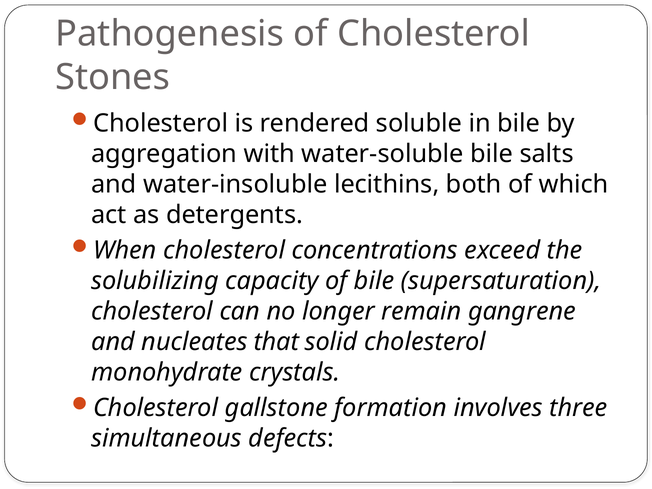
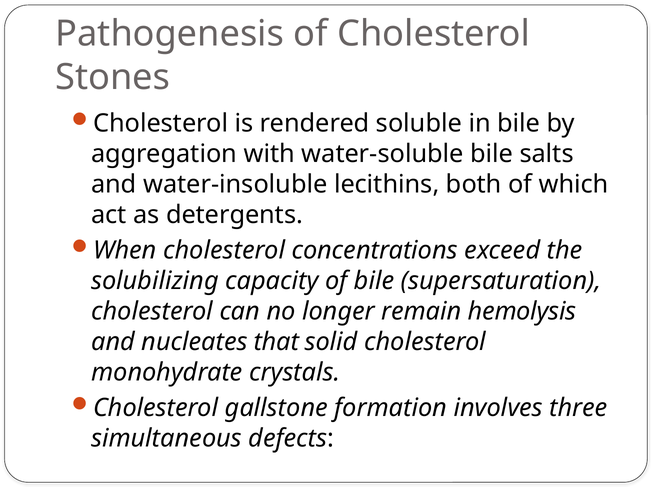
gangrene: gangrene -> hemolysis (522, 311)
